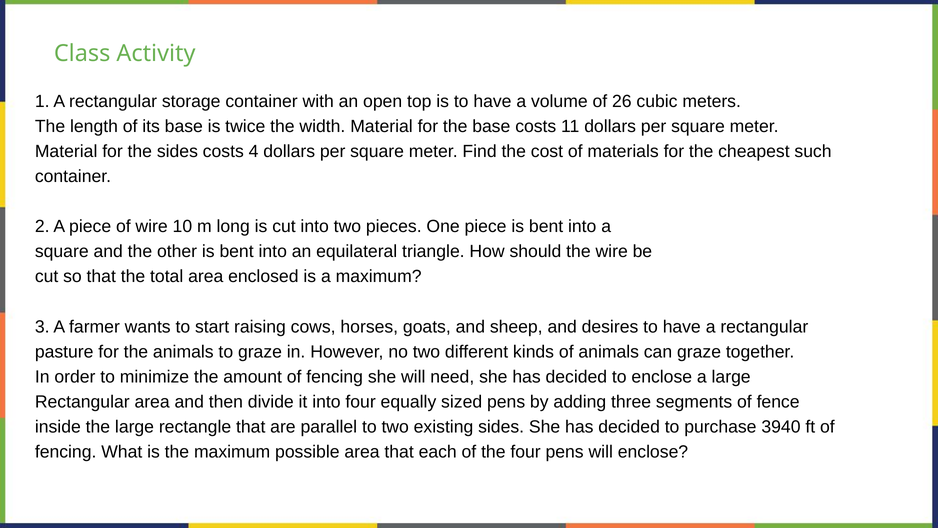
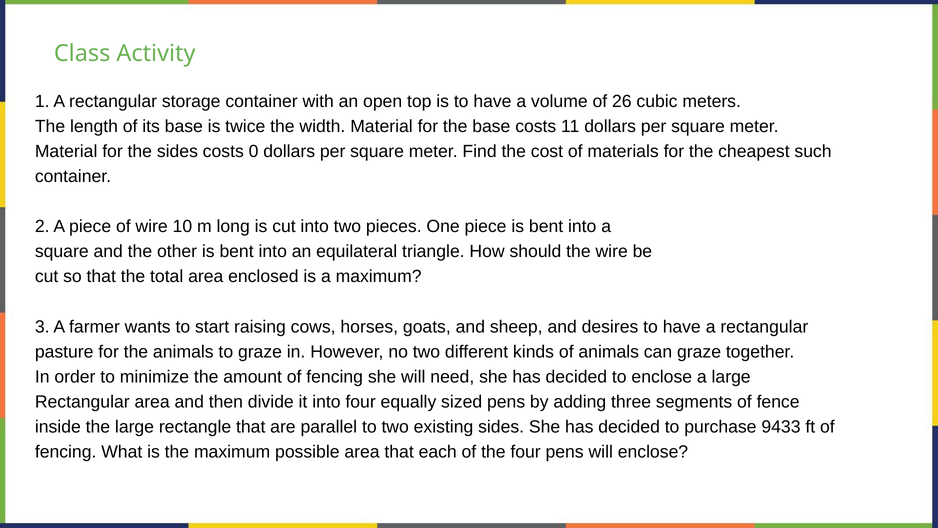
4: 4 -> 0 (254, 151)
3940: 3940 -> 9433 (781, 427)
